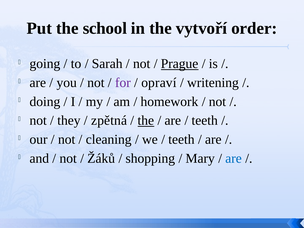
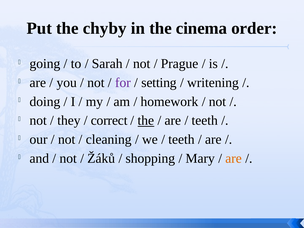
school: school -> chyby (105, 28)
vytvoří: vytvoří -> cinema (202, 28)
Prague underline: present -> none (180, 64)
opraví: opraví -> setting (159, 83)
zpětná: zpětná -> correct (109, 121)
are colour: blue -> orange (234, 158)
